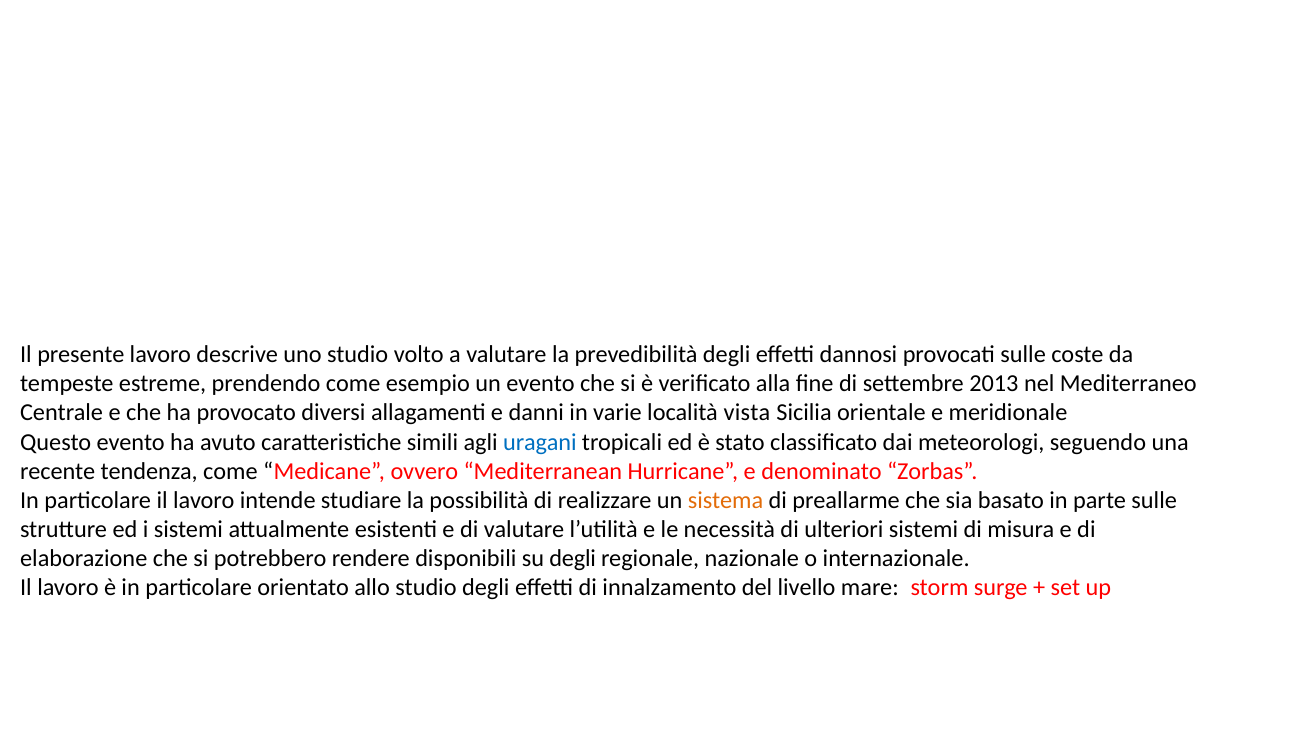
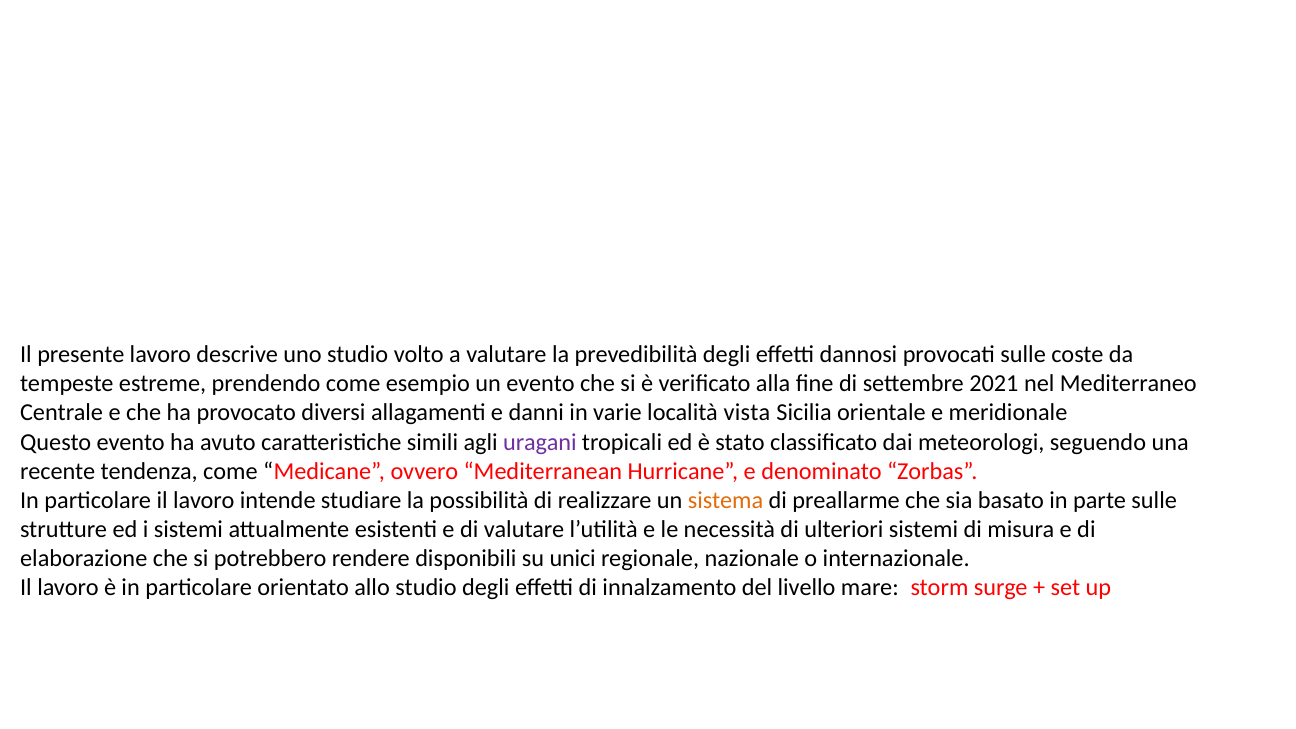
2013: 2013 -> 2021 (994, 384)
uragani colour: blue -> purple (540, 442)
su degli: degli -> unici (573, 559)
